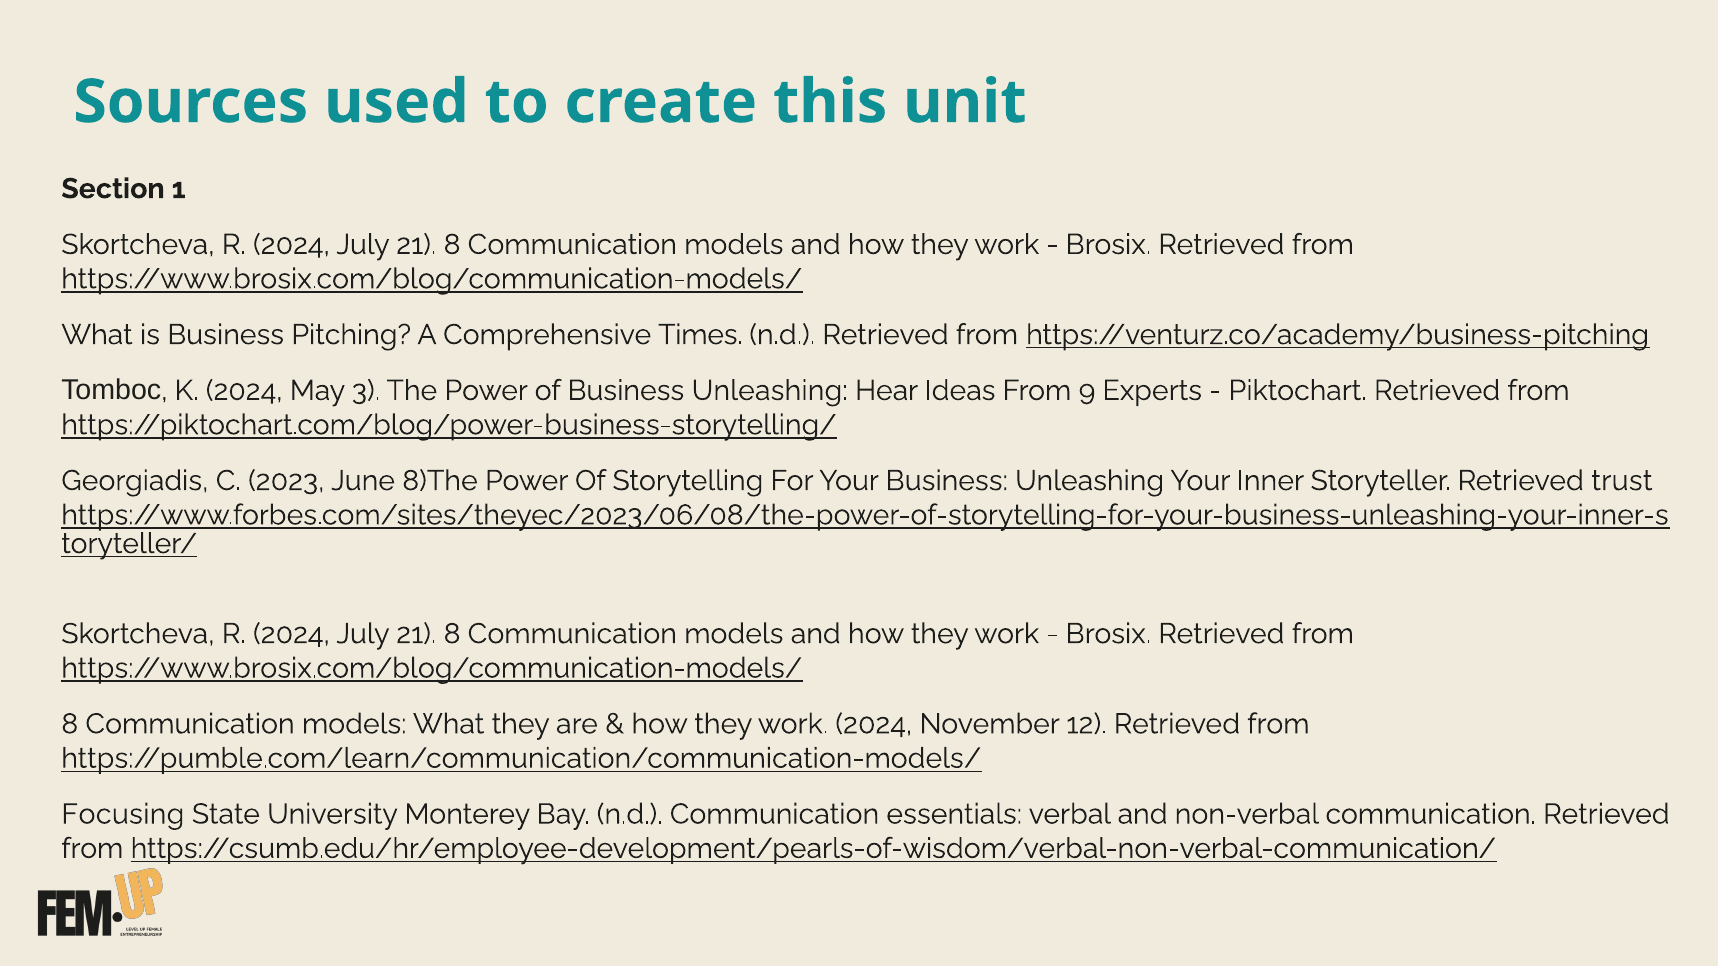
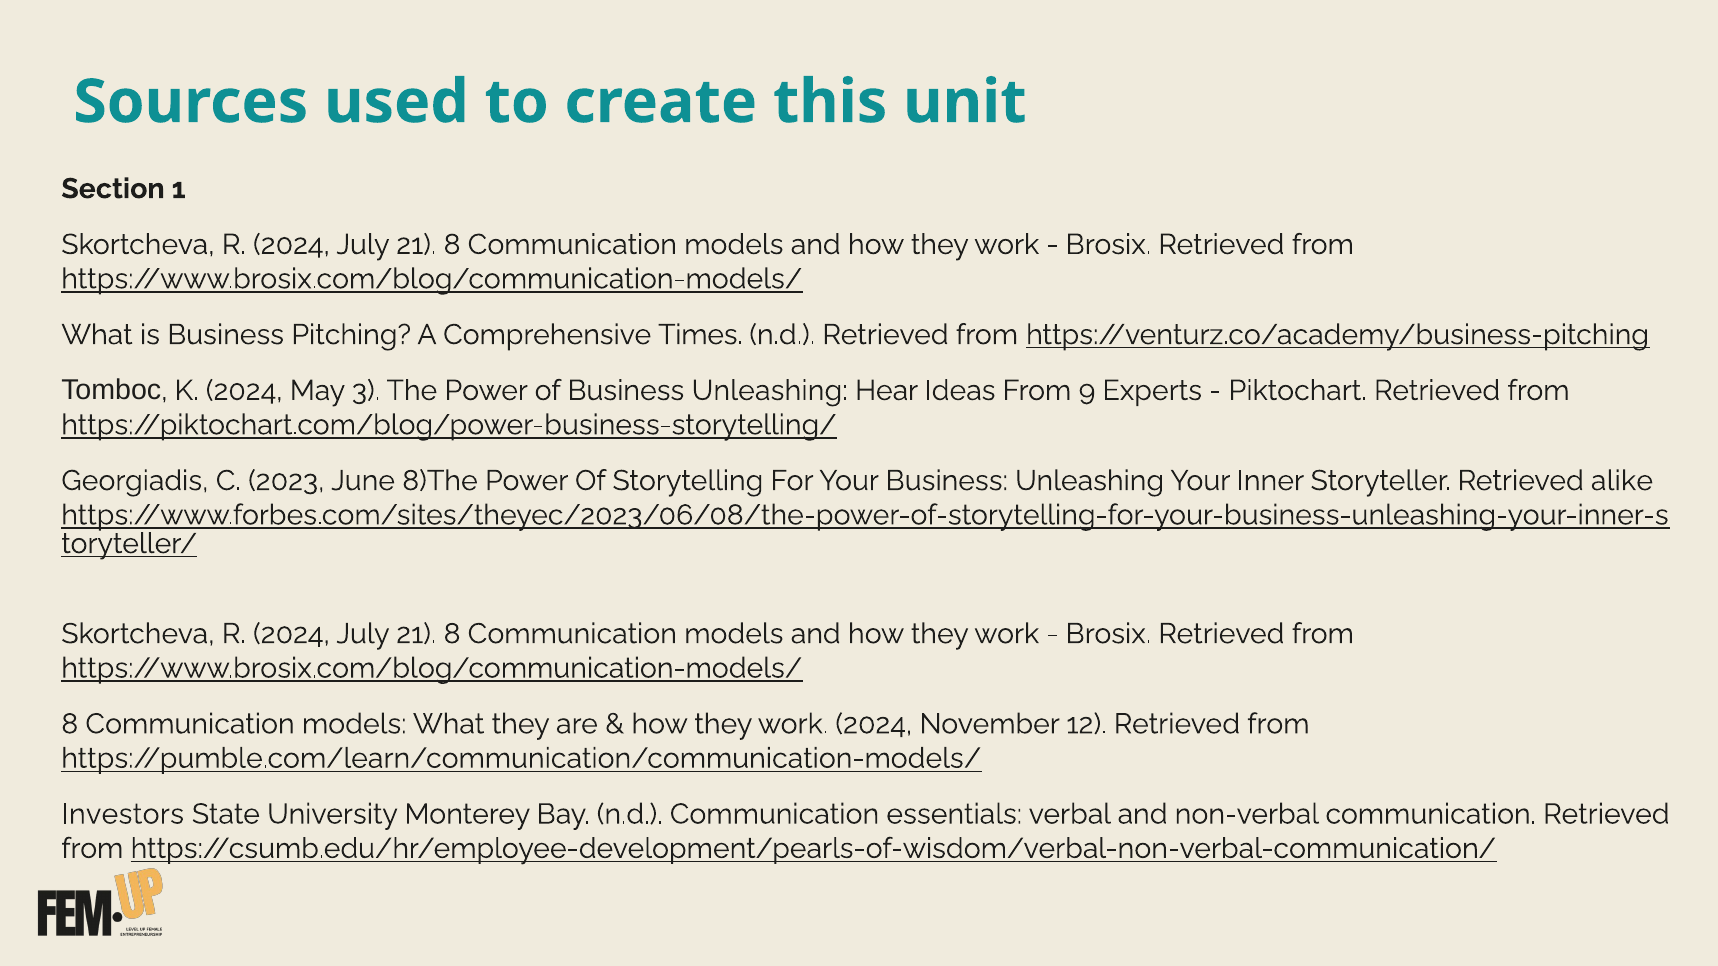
trust: trust -> alike (1622, 481)
Focusing: Focusing -> Investors (123, 814)
